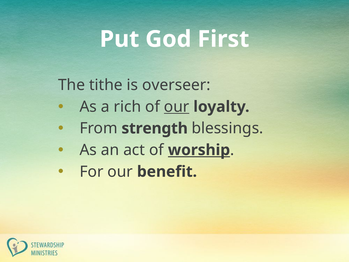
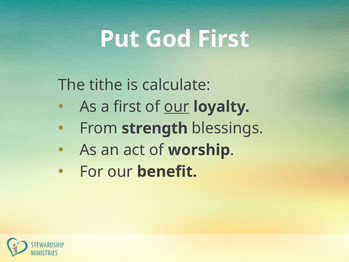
overseer: overseer -> calculate (176, 85)
a rich: rich -> first (127, 107)
worship underline: present -> none (199, 150)
